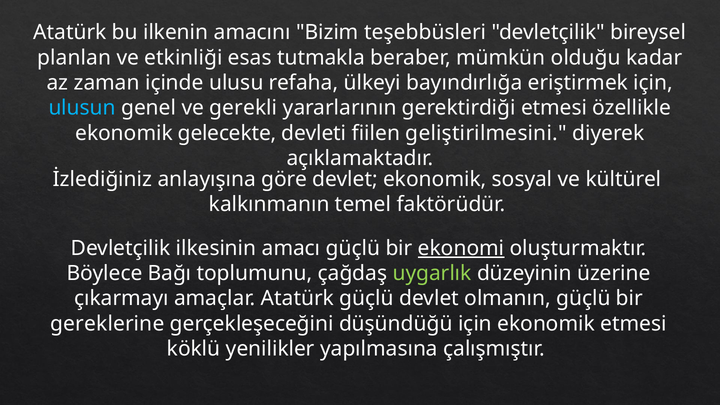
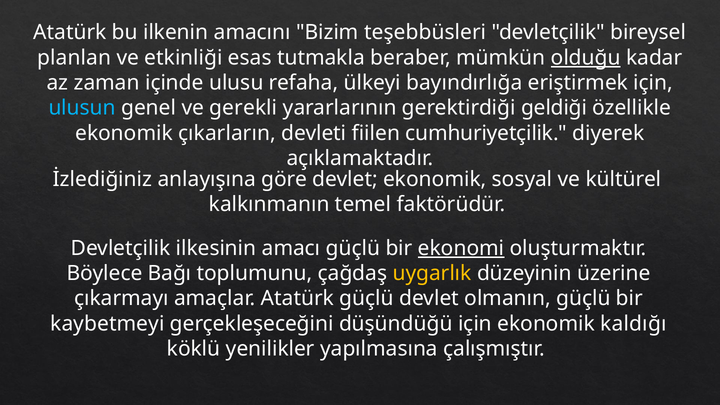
olduğu underline: none -> present (586, 58)
gerektirdiği etmesi: etmesi -> geldiği (554, 108)
gelecekte: gelecekte -> çıkarların (227, 133)
geliştirilmesini: geliştirilmesini -> cumhuriyetçilik (486, 133)
uygarlık colour: light green -> yellow (432, 273)
gereklerine: gereklerine -> kaybetmeyi (107, 324)
ekonomik etmesi: etmesi -> kaldığı (633, 324)
